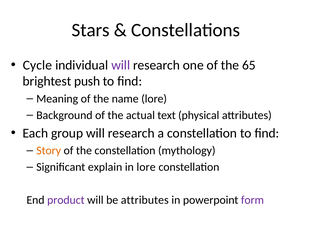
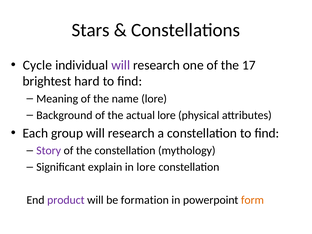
65: 65 -> 17 (249, 65)
push: push -> hard (87, 81)
actual text: text -> lore (167, 115)
Story colour: orange -> purple (49, 151)
be attributes: attributes -> formation (145, 200)
form colour: purple -> orange (252, 200)
